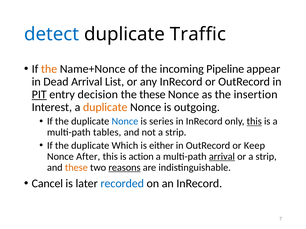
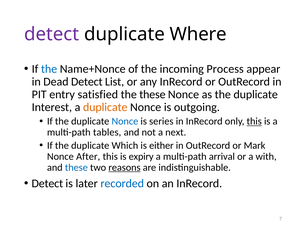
detect colour: blue -> purple (52, 34)
Traffic: Traffic -> Where (198, 34)
the colour: orange -> blue (49, 69)
Pipeline: Pipeline -> Process (225, 69)
Dead Arrival: Arrival -> Detect (87, 82)
PIT underline: present -> none (39, 95)
decision: decision -> satisfied (98, 95)
as the insertion: insertion -> duplicate (256, 95)
not a strip: strip -> next (176, 133)
Keep: Keep -> Mark (255, 146)
action: action -> expiry (141, 157)
arrival underline: present -> none (222, 157)
or a strip: strip -> with (266, 157)
these colour: orange -> blue (76, 168)
Cancel: Cancel -> Detect (47, 184)
